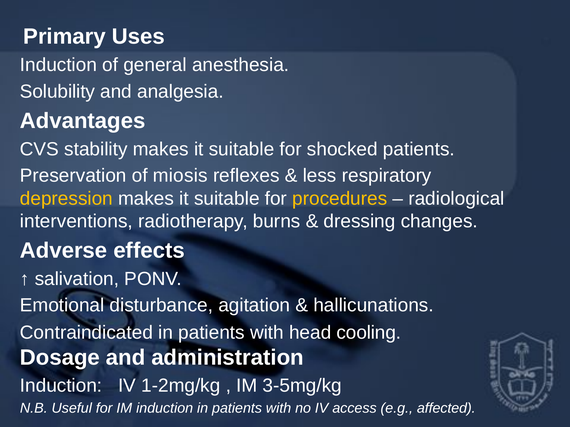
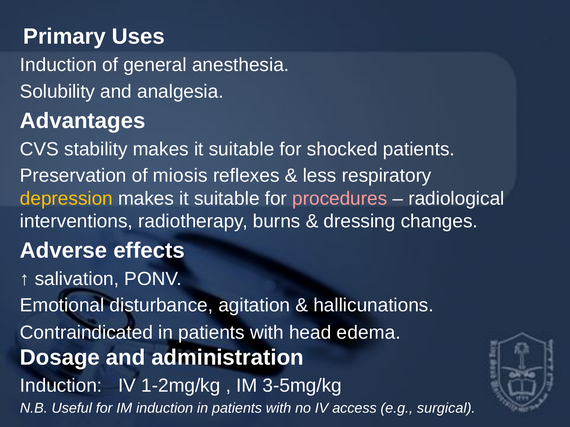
procedures colour: yellow -> pink (340, 199)
cooling: cooling -> edema (369, 333)
affected: affected -> surgical (446, 409)
